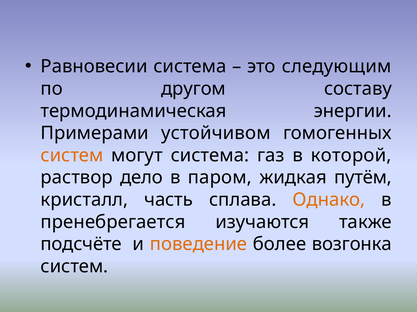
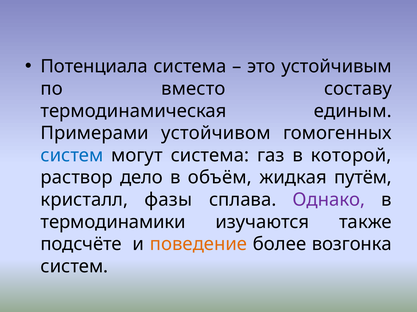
Равновесии: Равновесии -> Потенциала (94, 67)
следующим: следующим -> устойчивым (337, 67)
другом: другом -> вместо (193, 89)
энергии: энергии -> единым (353, 111)
систем colour: orange -> blue (72, 156)
паром: паром -> объём (220, 178)
часть: часть -> фазы (168, 200)
Однако colour: orange -> purple (329, 200)
пренебрегается: пренебрегается -> термодинамики (113, 222)
